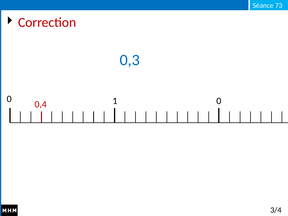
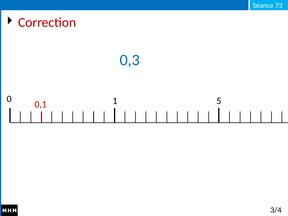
0 0: 0 -> 5 (219, 101)
0,4: 0,4 -> 0,1 (41, 104)
